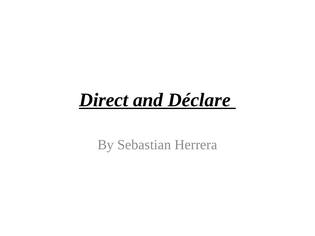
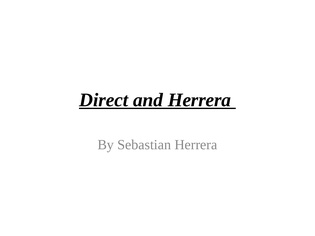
and Déclare: Déclare -> Herrera (199, 100)
